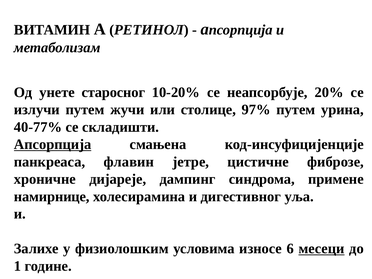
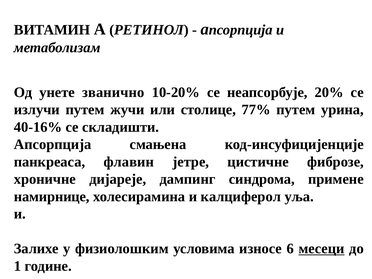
старосног: старосног -> званично (113, 92)
97%: 97% -> 77% (256, 110)
40-77%: 40-77% -> 40-16% (38, 127)
Апсорпција underline: present -> none (53, 144)
дигестивног: дигестивног -> калциферол (241, 197)
